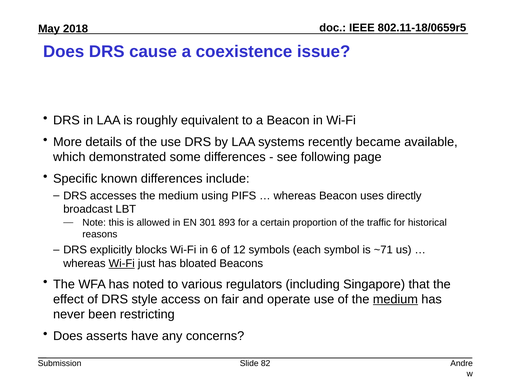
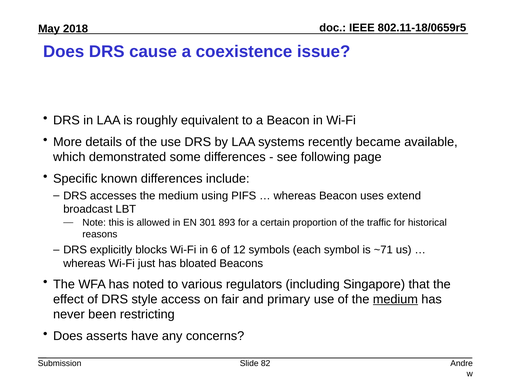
directly: directly -> extend (404, 196)
Wi-Fi underline: present -> none (122, 264)
operate: operate -> primary (289, 300)
